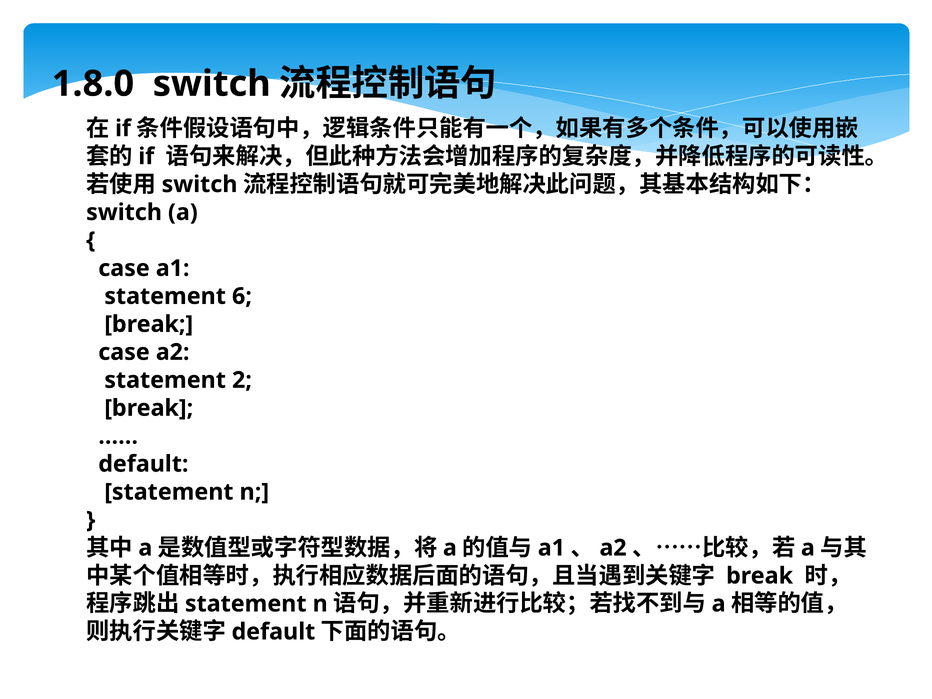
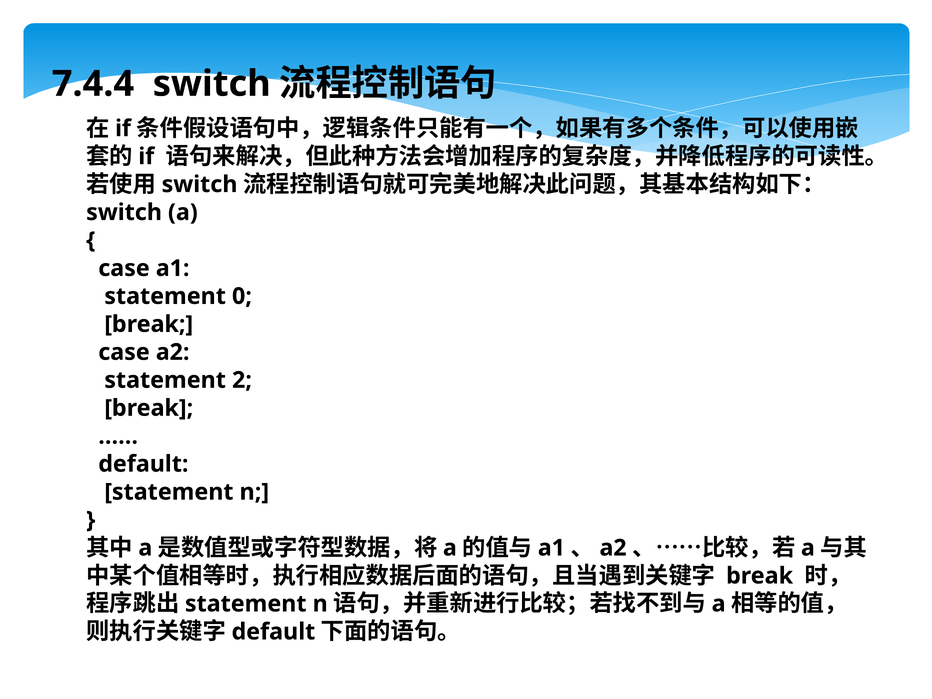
1.8.0: 1.8.0 -> 7.4.4 (93, 84)
6: 6 -> 0 (242, 296)
